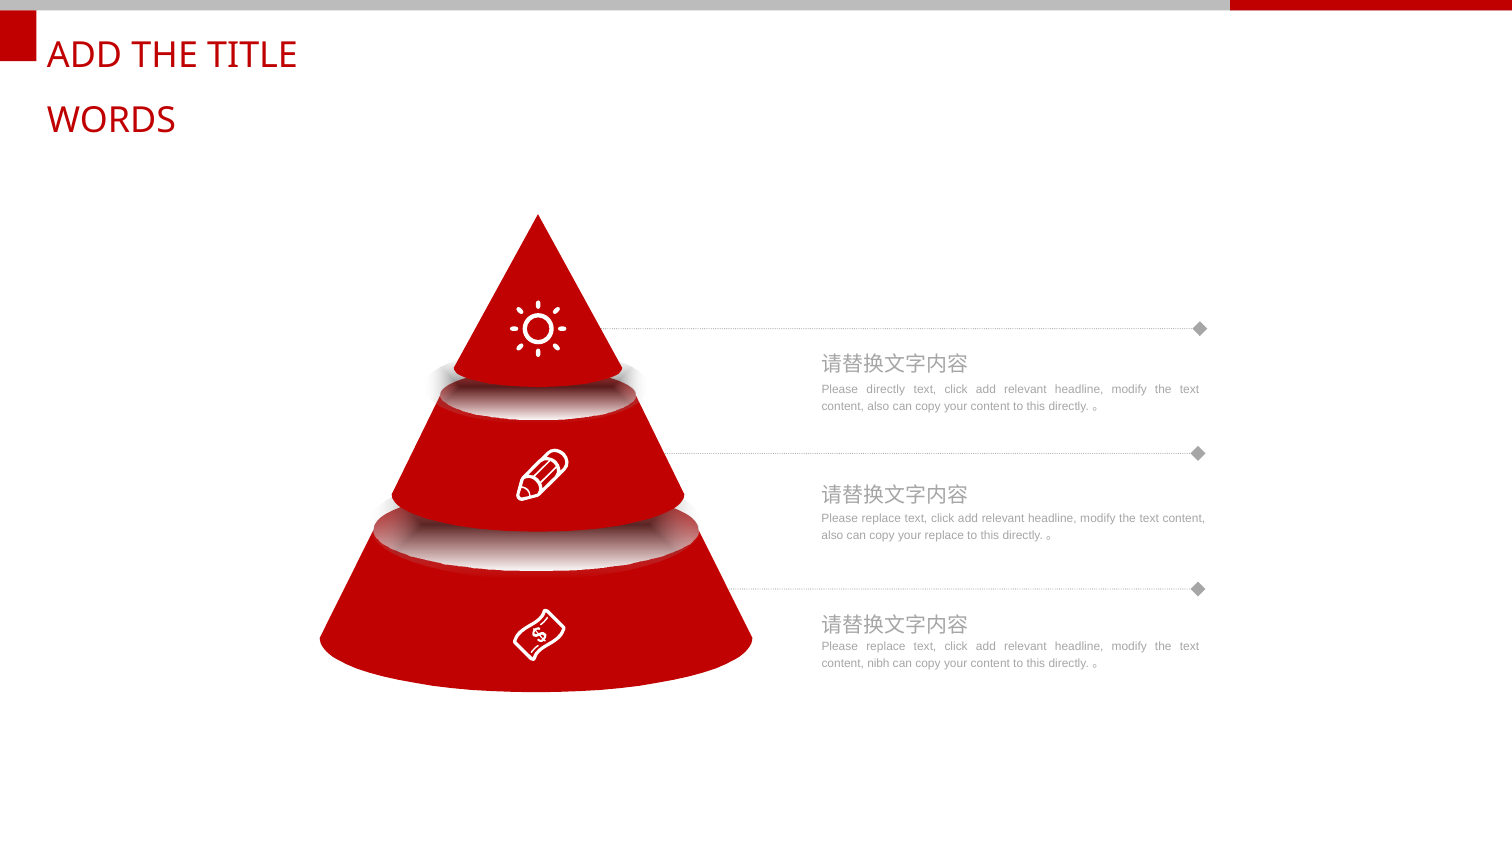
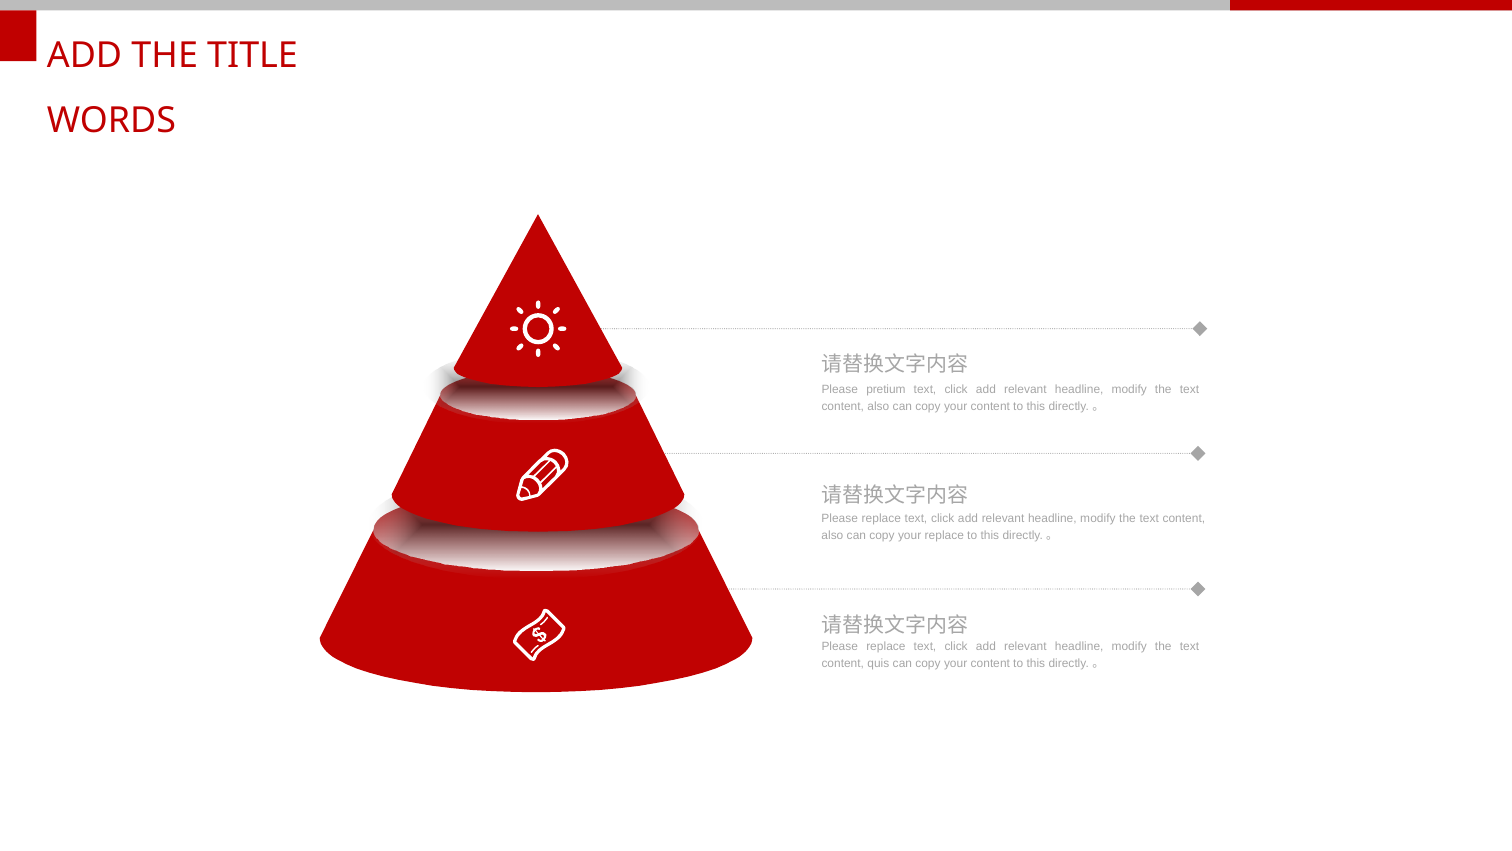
Please directly: directly -> pretium (886, 389)
nibh: nibh -> quis (878, 664)
